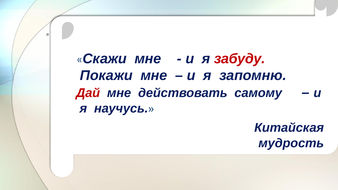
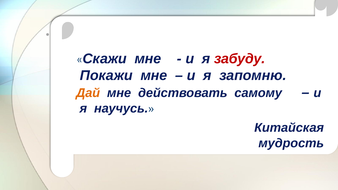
Дай colour: red -> orange (88, 93)
